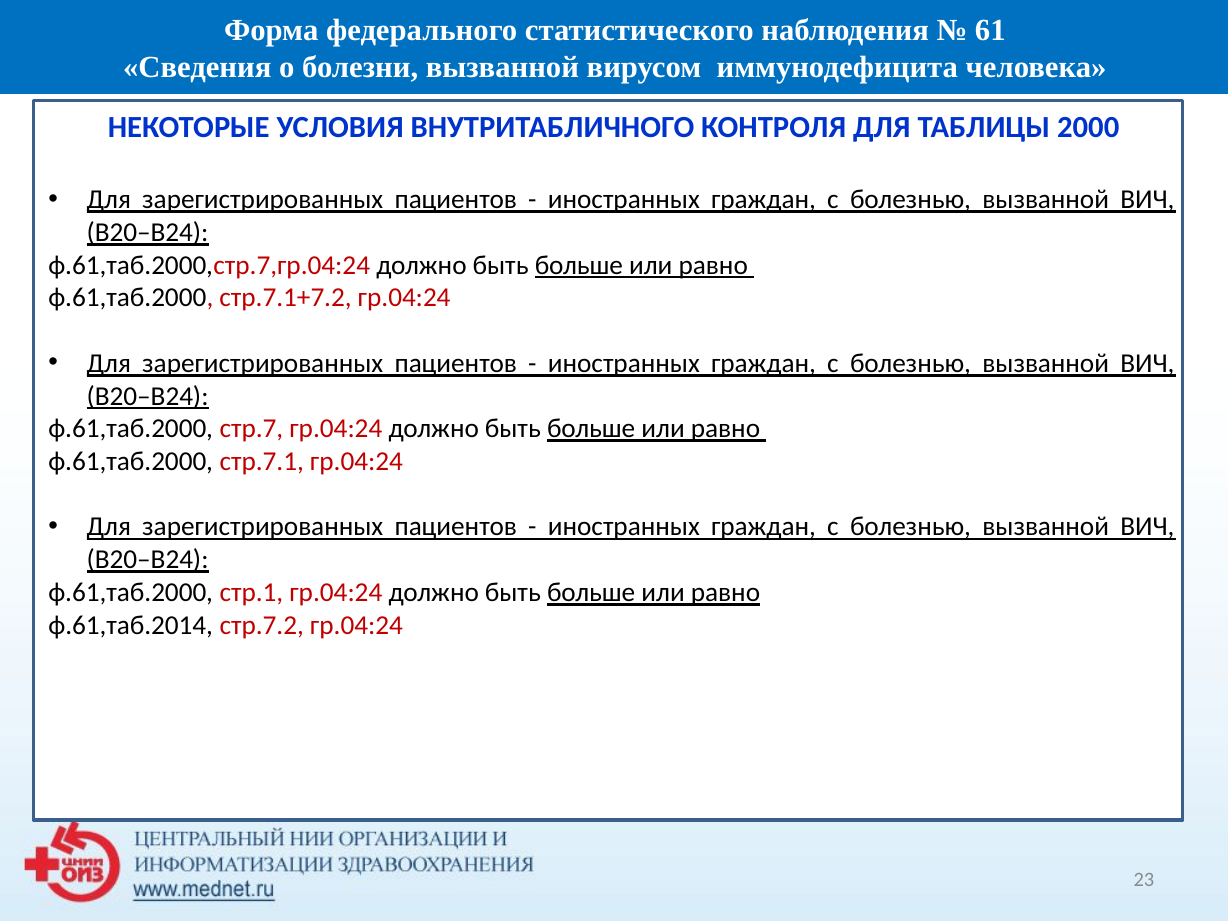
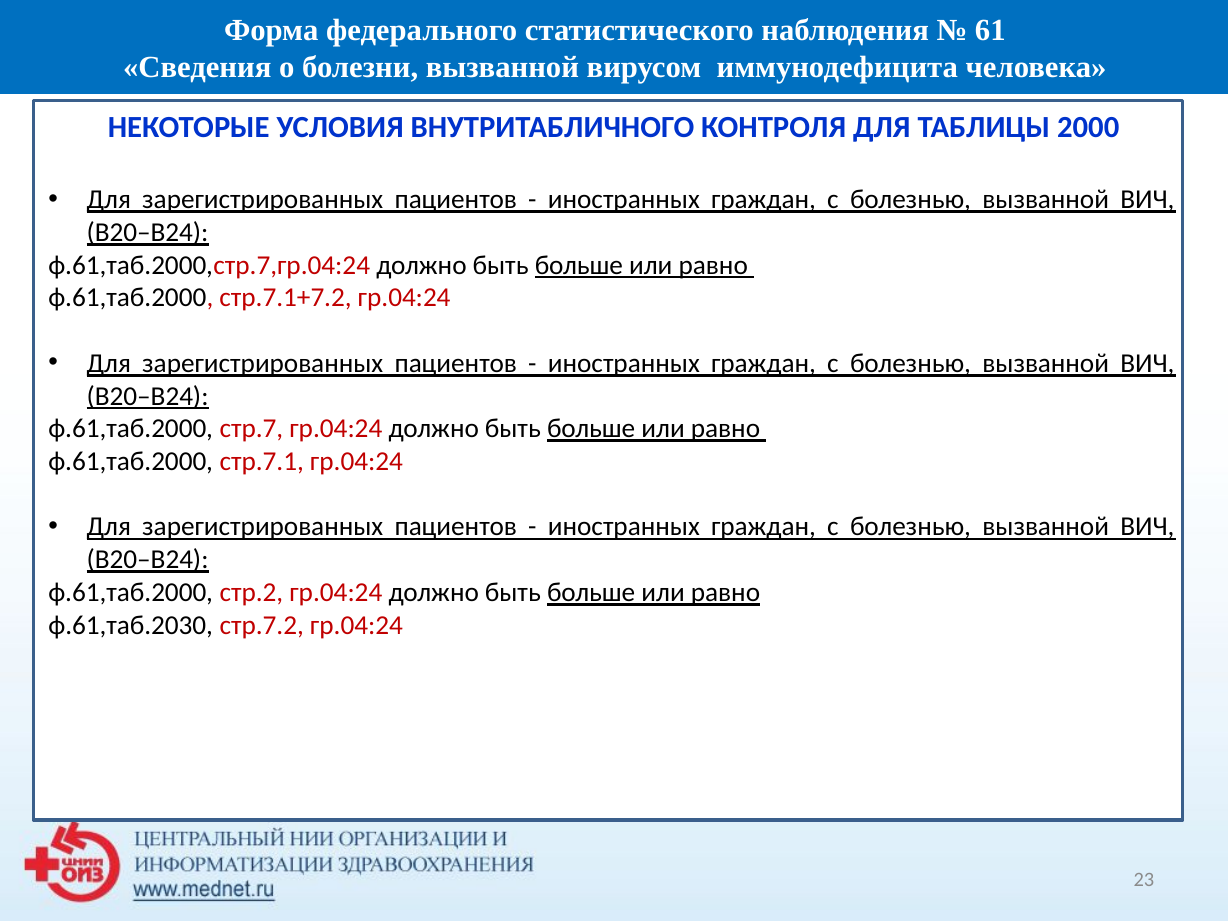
стр.1: стр.1 -> стр.2 (251, 592)
ф.61,таб.2014: ф.61,таб.2014 -> ф.61,таб.2030 (131, 625)
